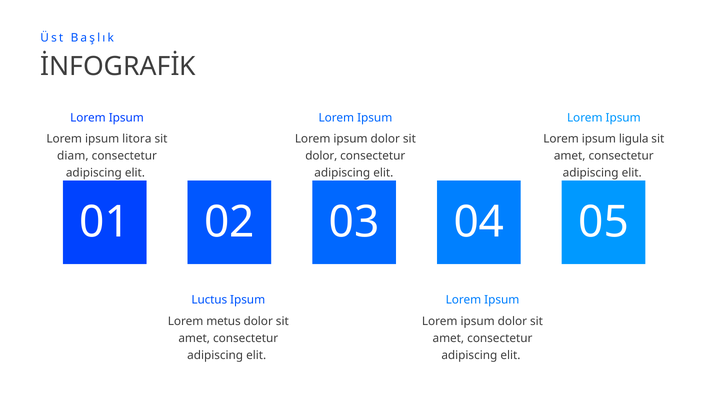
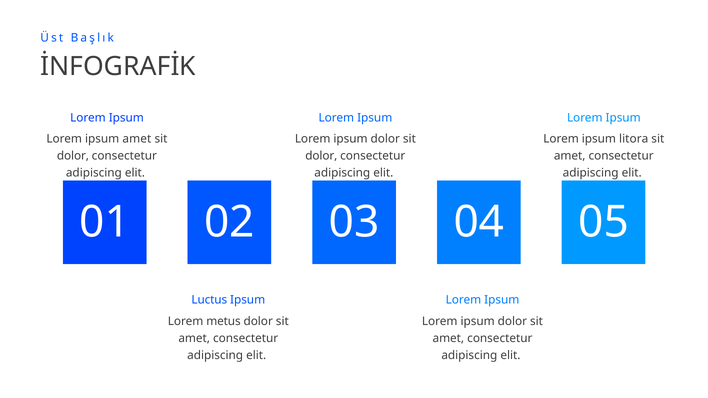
ipsum litora: litora -> amet (137, 139)
ligula: ligula -> litora (634, 139)
diam: diam -> dolor (73, 156)
